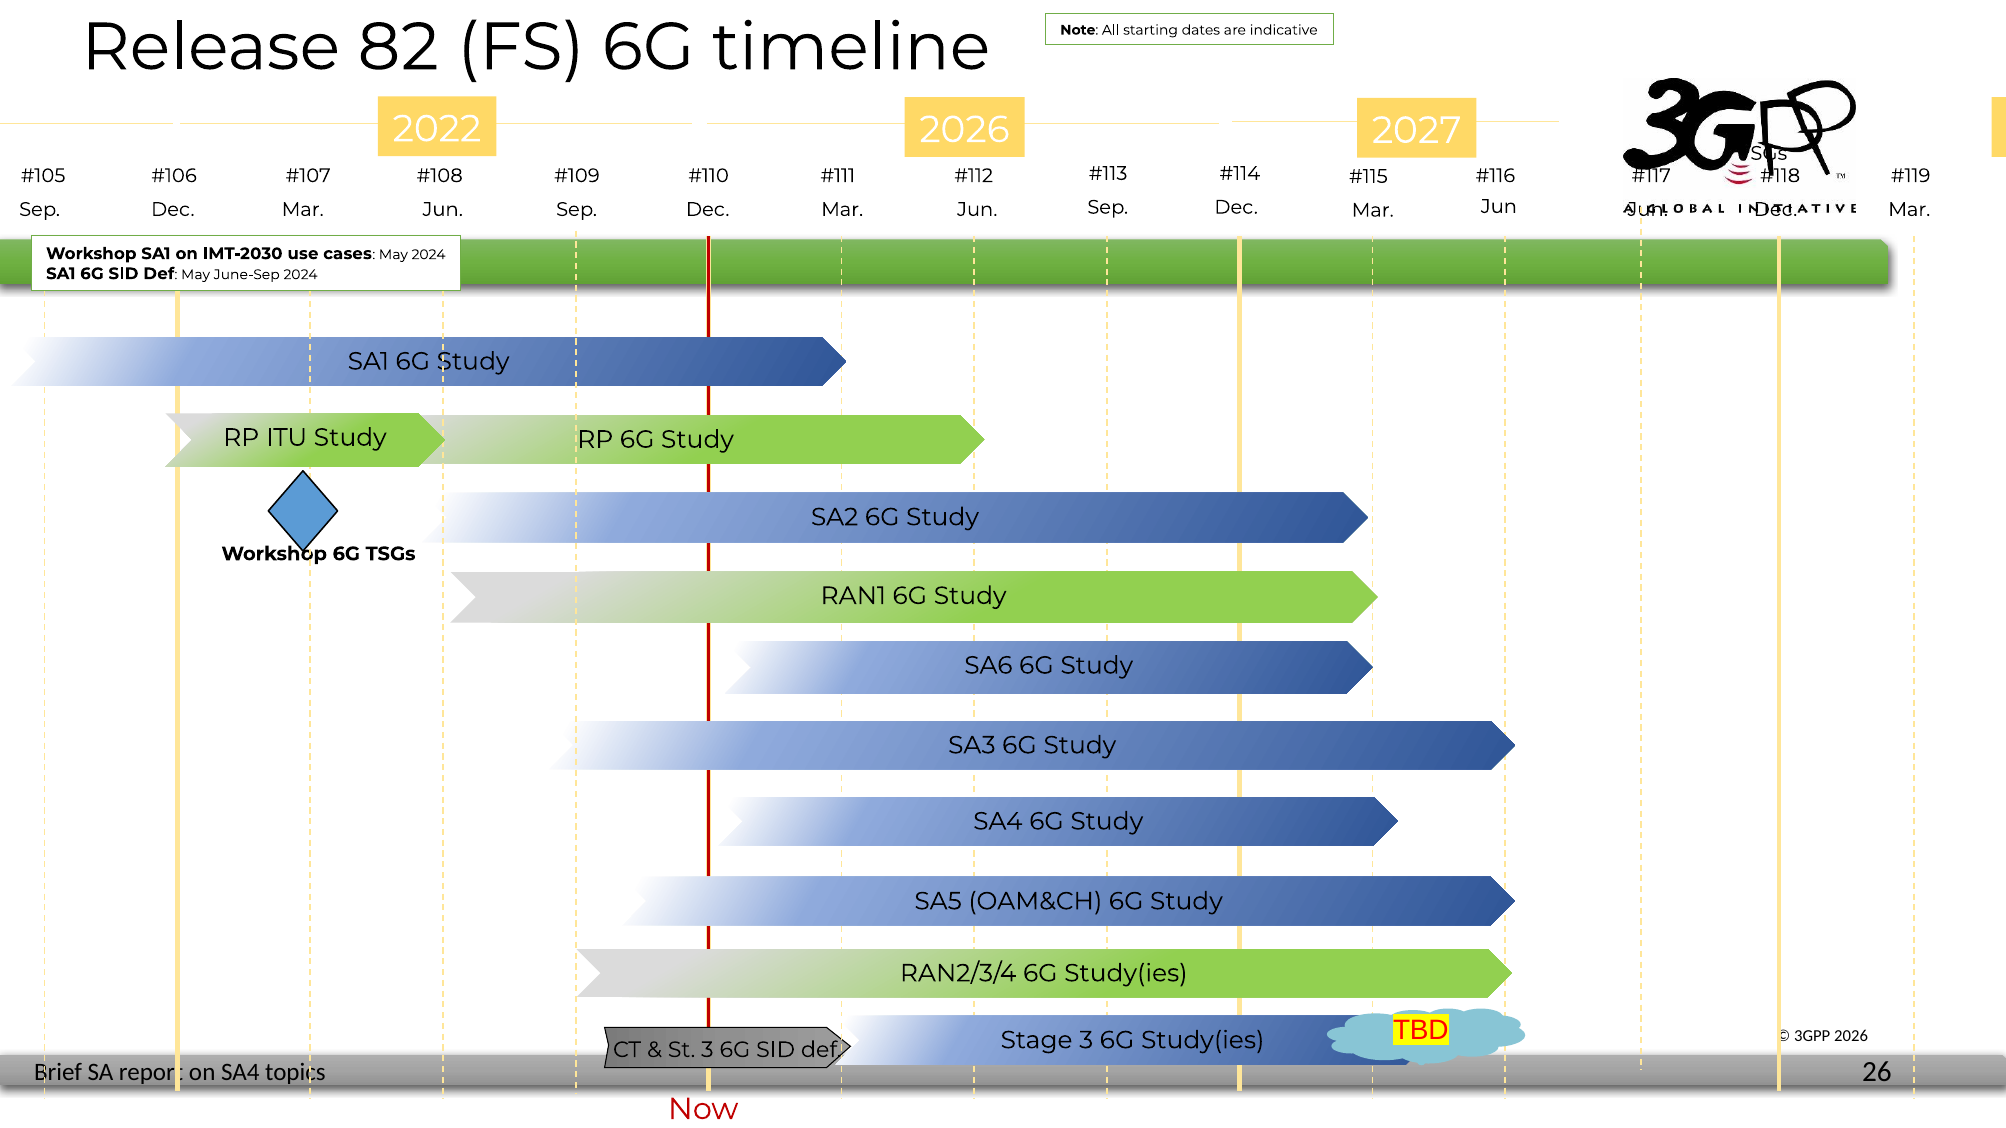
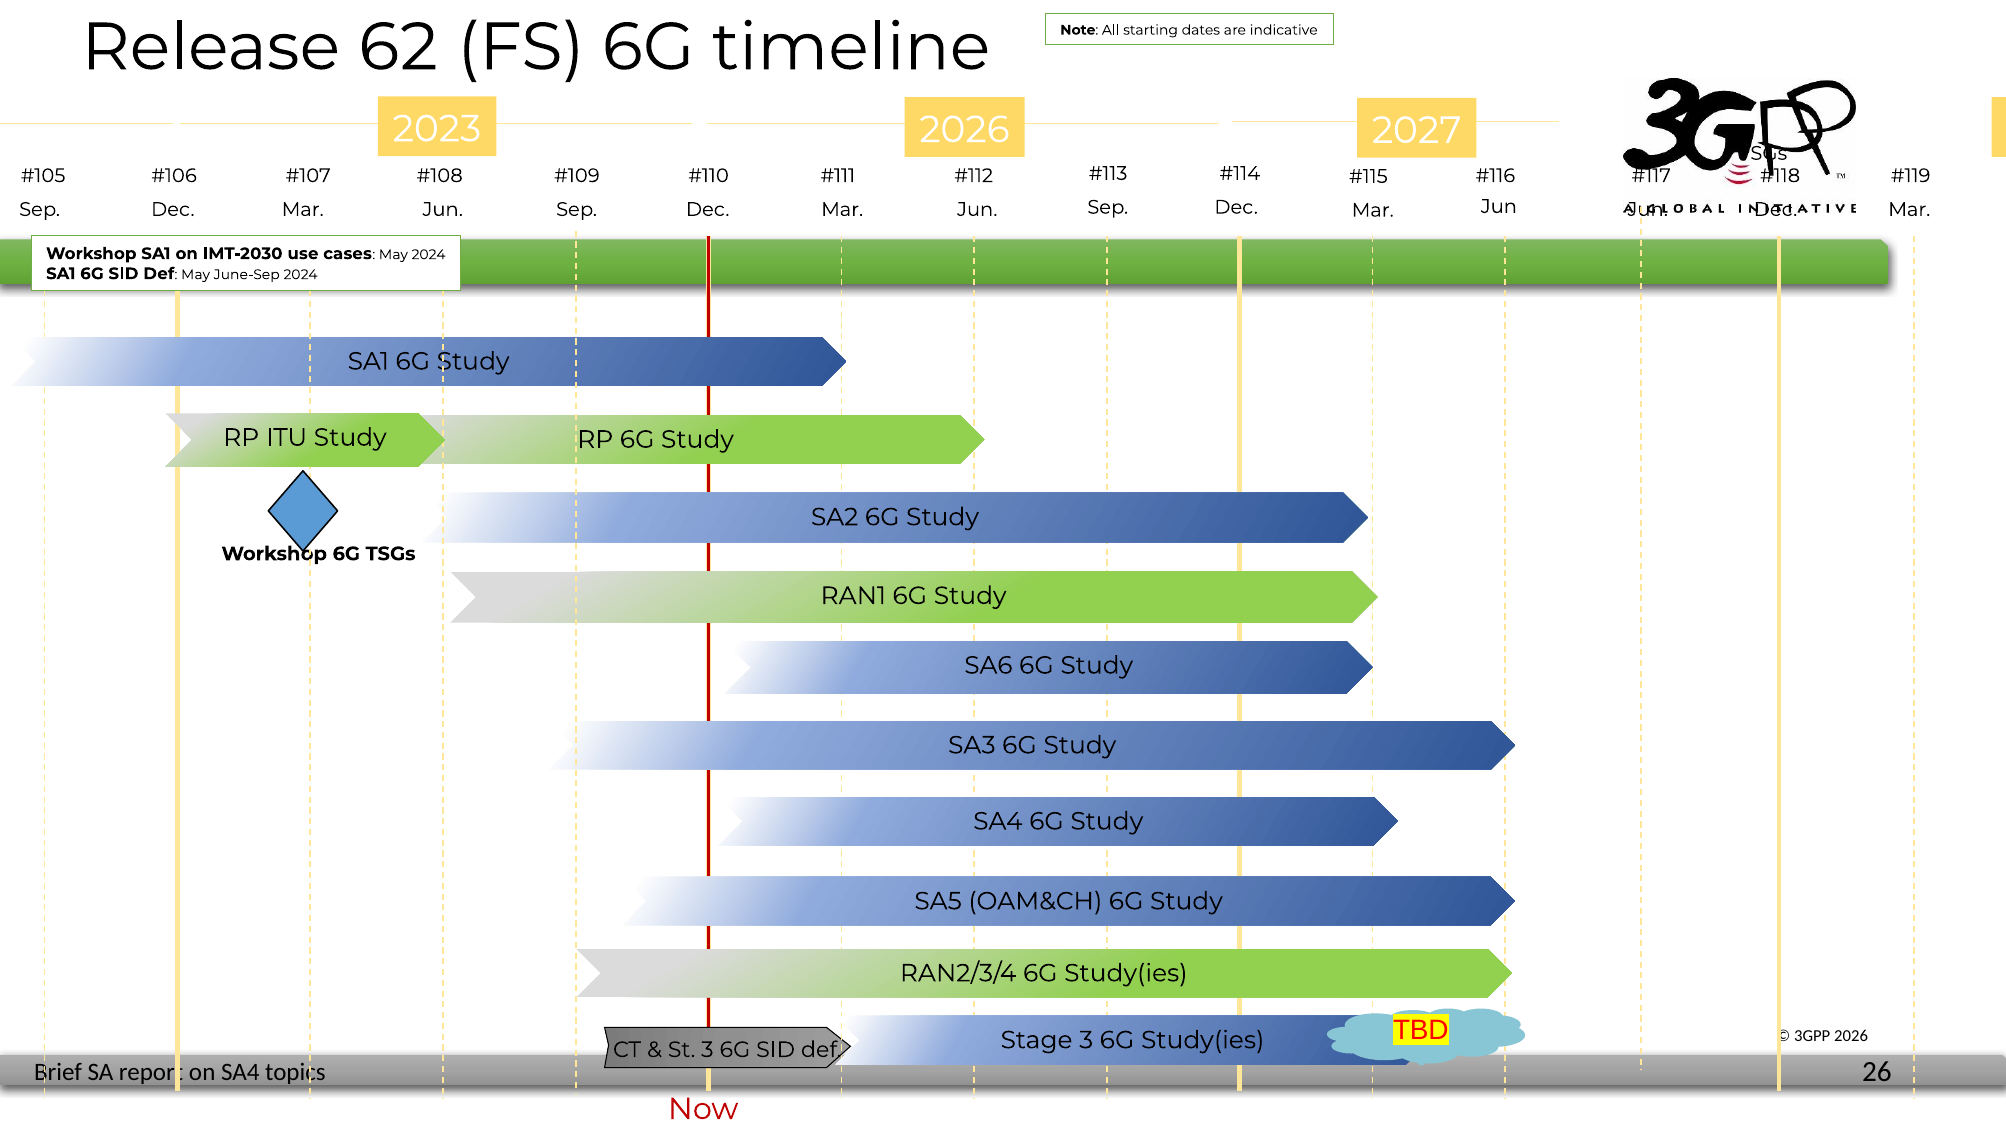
82: 82 -> 62 (398, 47)
2022: 2022 -> 2023 (437, 129)
